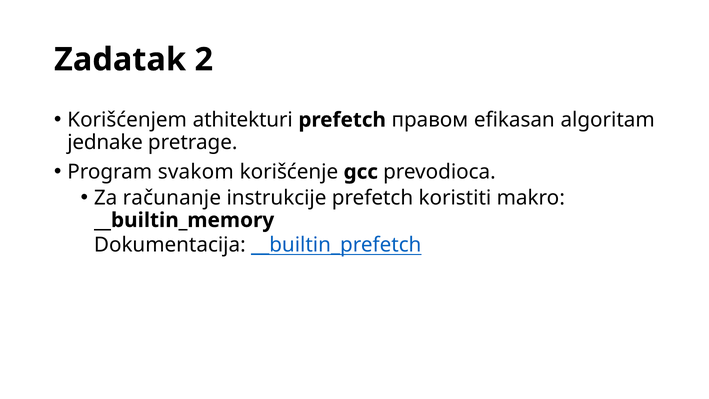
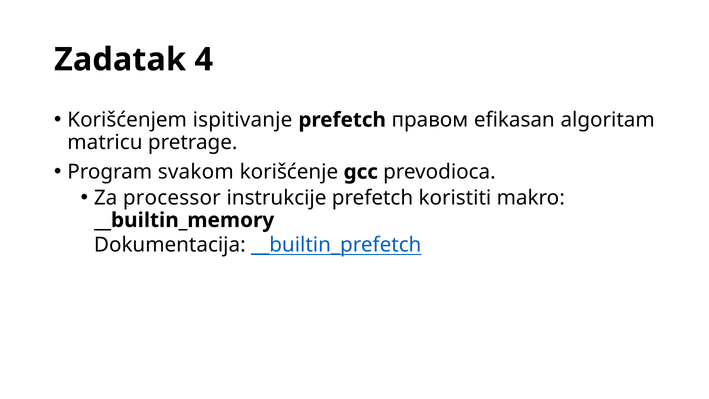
2: 2 -> 4 (204, 60)
athitekturi: athitekturi -> ispitivanje (243, 120)
jednake: jednake -> matricu (105, 142)
računanje: računanje -> processor (172, 198)
